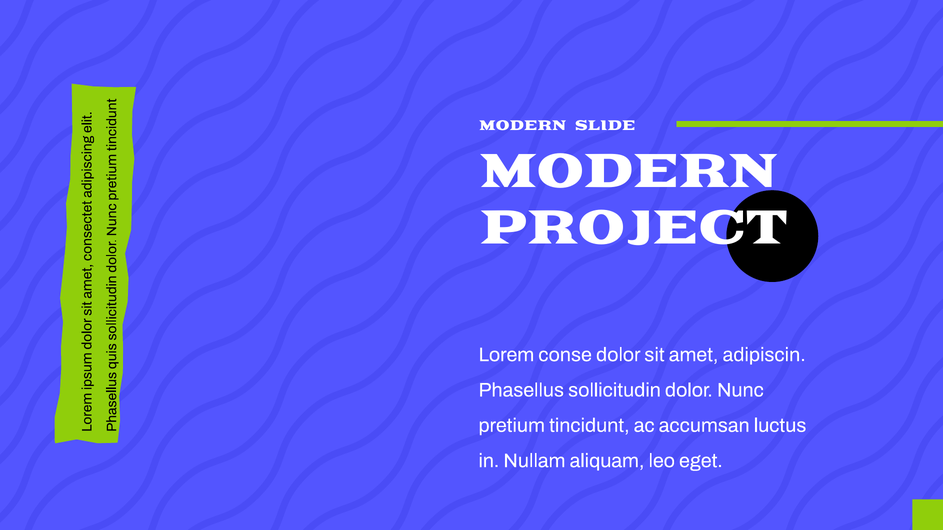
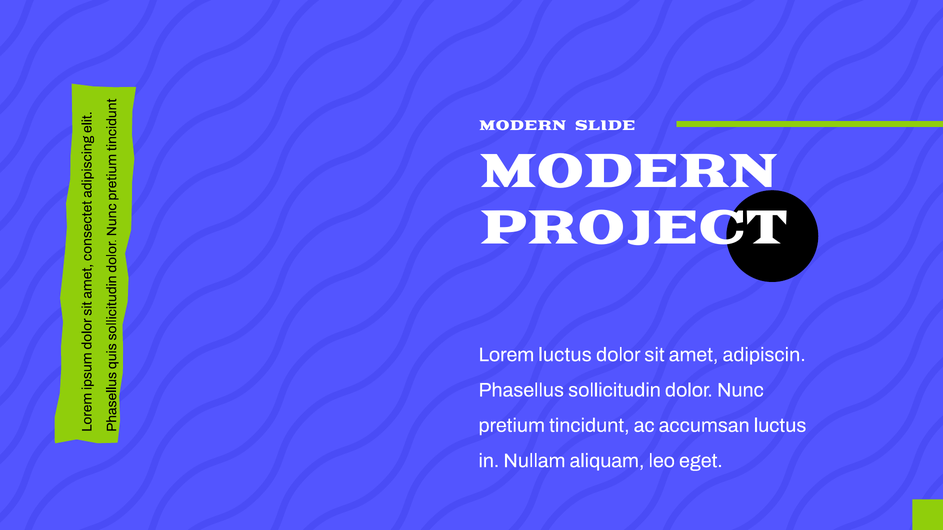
Lorem conse: conse -> luctus (565, 355)
